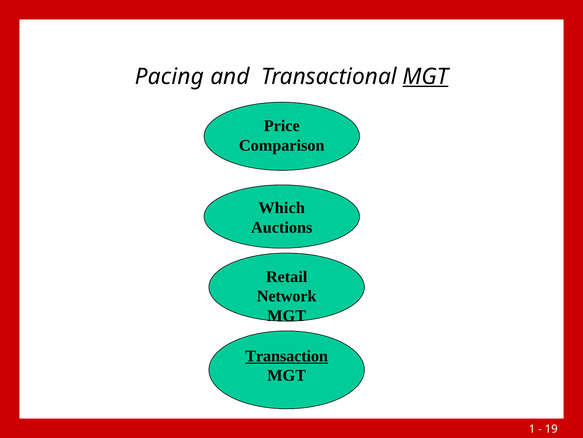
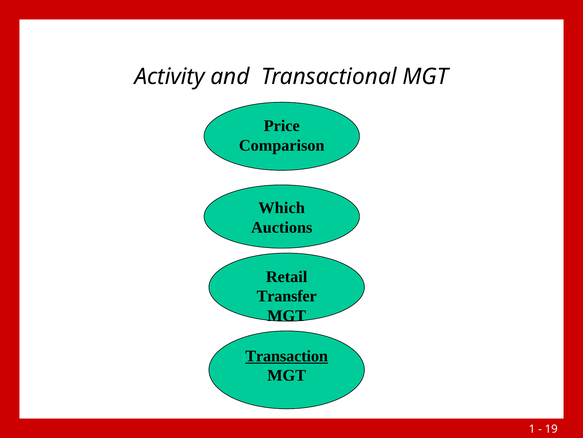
Pacing: Pacing -> Activity (170, 76)
MGT underline: present -> none (425, 76)
Network: Network -> Transfer (287, 296)
